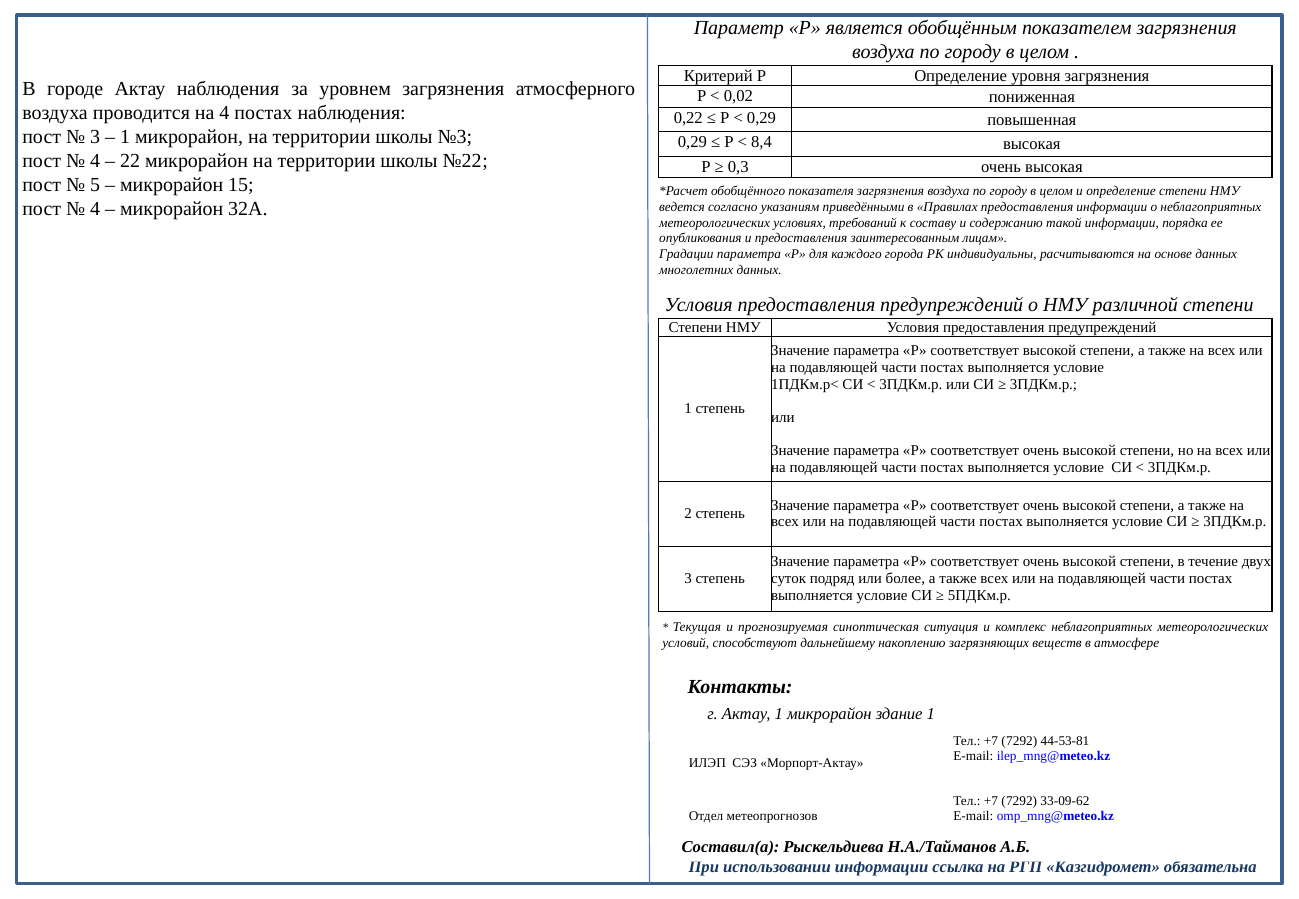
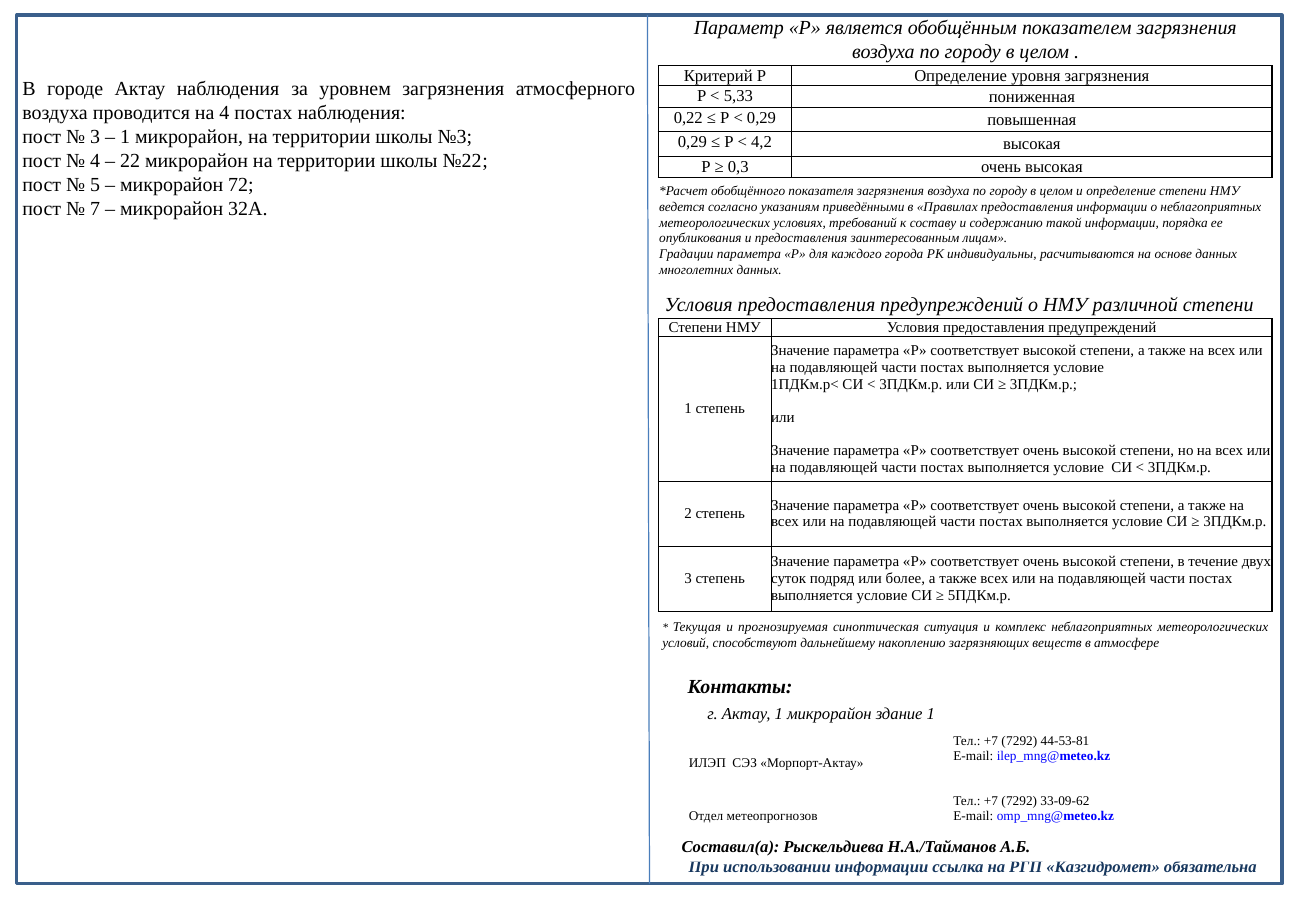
0,02: 0,02 -> 5,33 (738, 96)
8,4: 8,4 -> 4,2 (761, 142)
15: 15 -> 72 (241, 185)
4: 4 -> 7 (95, 209)
